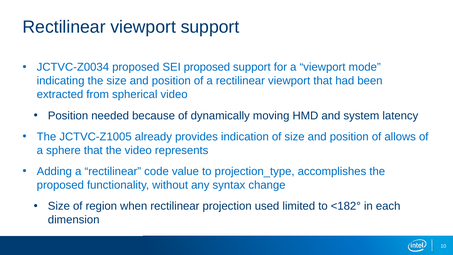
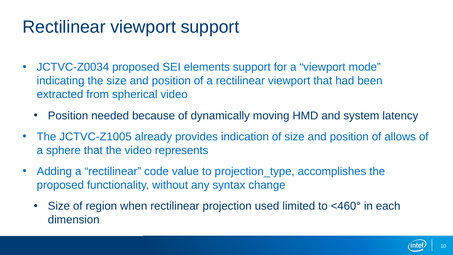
SEI proposed: proposed -> elements (207, 67)
<182°: <182° -> <460° (346, 206)
